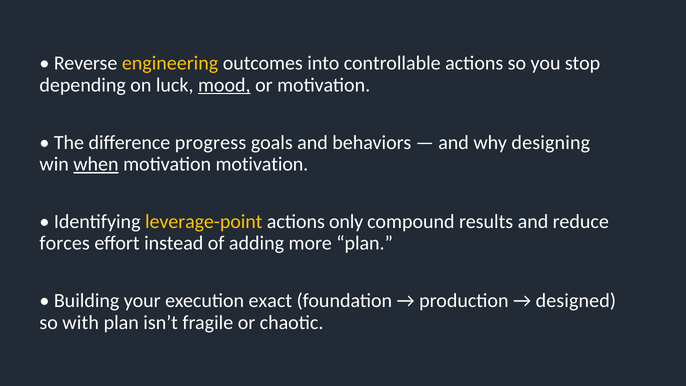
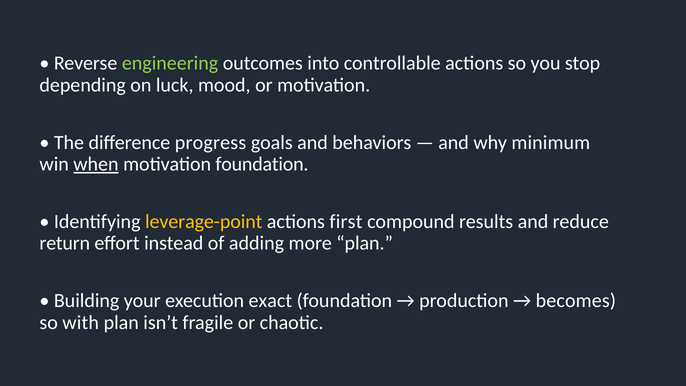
engineering colour: yellow -> light green (170, 63)
mood underline: present -> none (224, 85)
designing: designing -> minimum (551, 142)
motivation motivation: motivation -> foundation (262, 164)
only: only -> first (346, 222)
forces: forces -> return (65, 243)
designed: designed -> becomes (576, 301)
